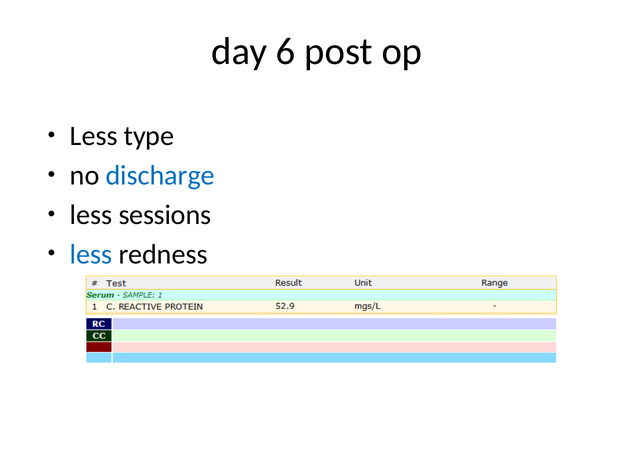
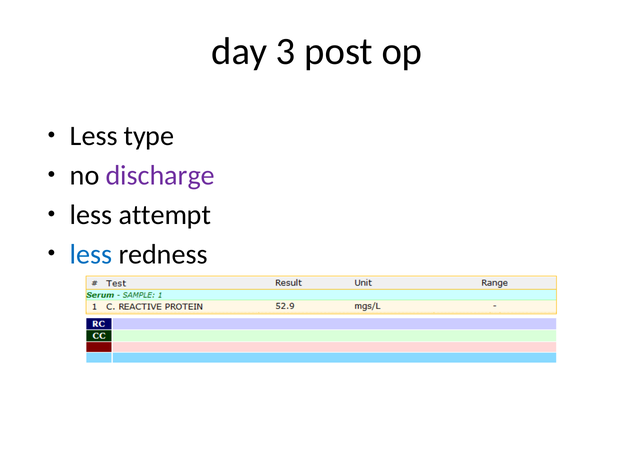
6: 6 -> 3 (286, 51)
discharge colour: blue -> purple (160, 176)
sessions: sessions -> attempt (165, 215)
